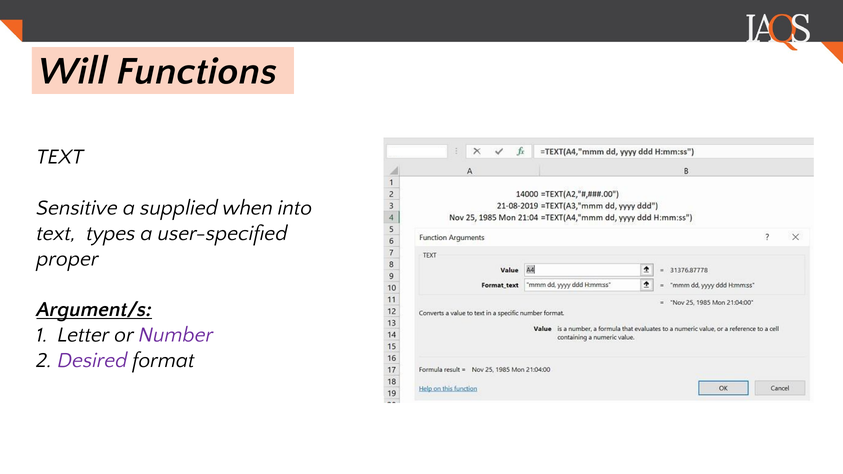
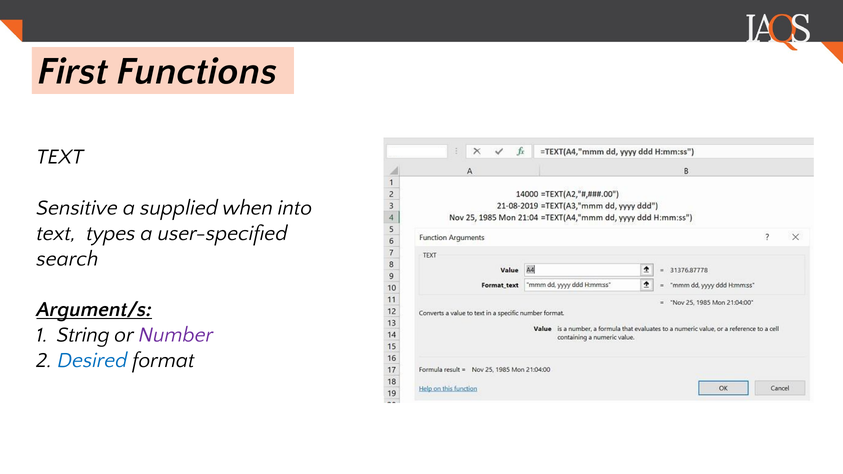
Will: Will -> First (73, 71)
proper: proper -> search (67, 259)
Letter: Letter -> String (83, 335)
Desired colour: purple -> blue (92, 360)
